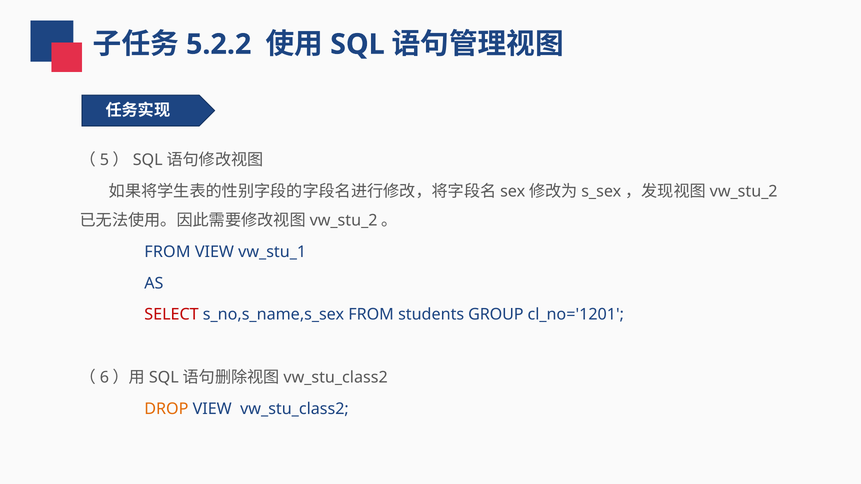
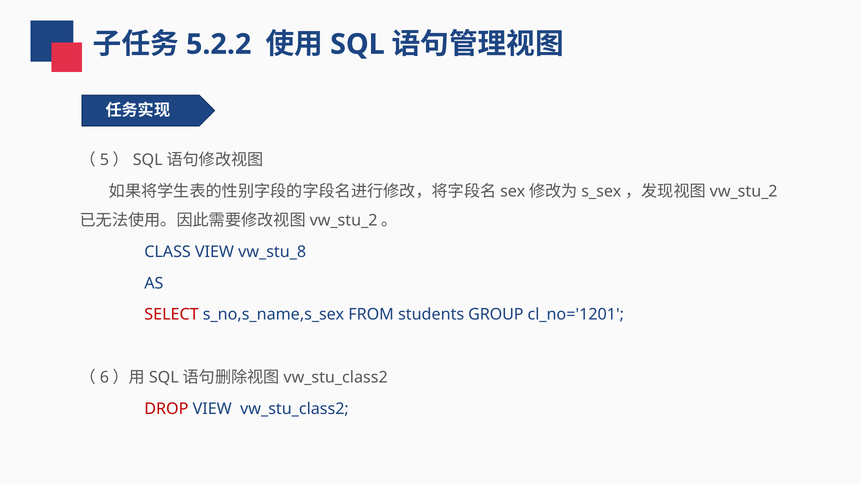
FROM: FROM -> CLASS (168, 252)
vw_stu_1: vw_stu_1 -> vw_stu_8 (272, 252)
DROP colour: orange -> red (166, 409)
